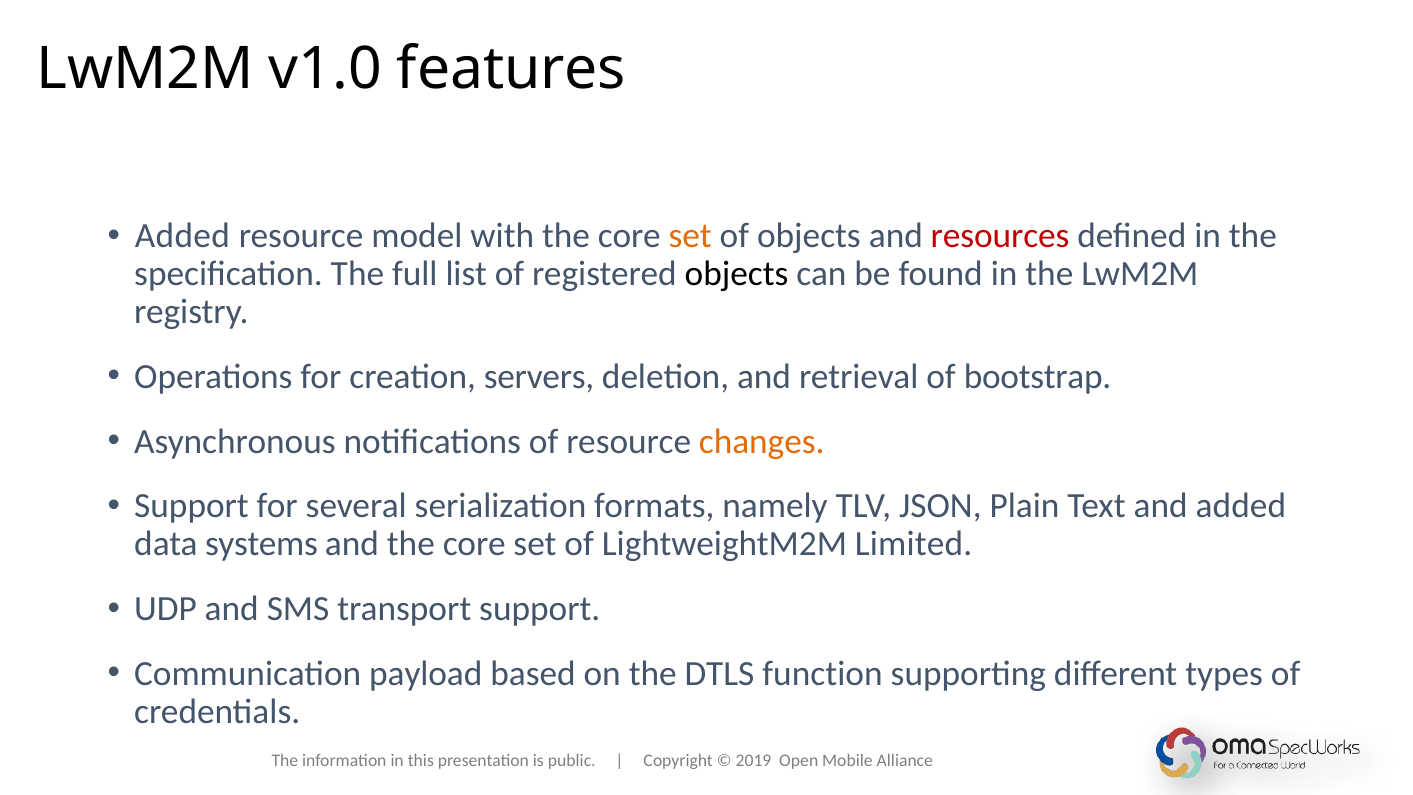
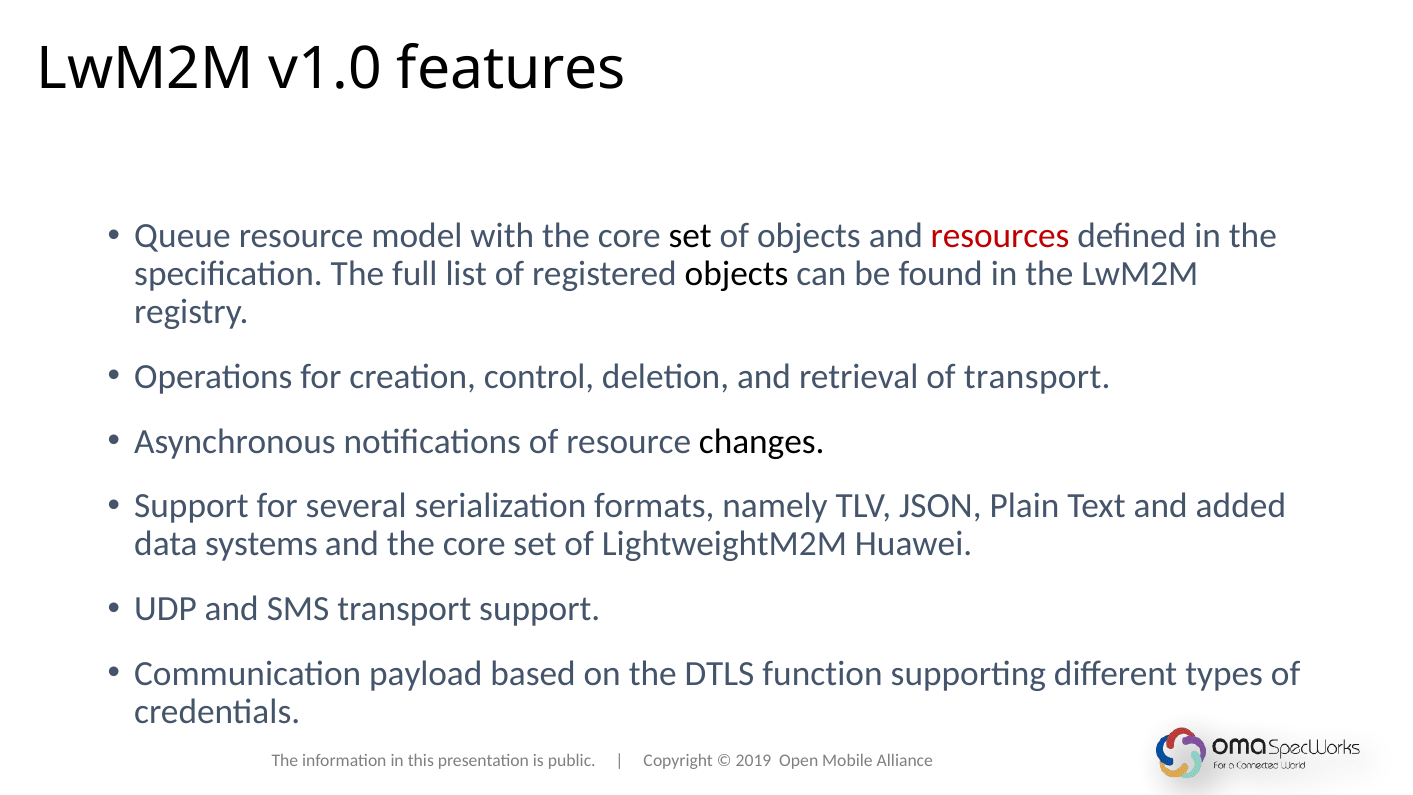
Added: Added -> Queue (182, 236)
set colour: orange -> black (690, 236)
servers: servers -> control (539, 377)
of bootstrap: bootstrap -> transport (1037, 377)
changes colour: orange -> black (762, 441)
Limited: Limited -> Huawei (914, 544)
